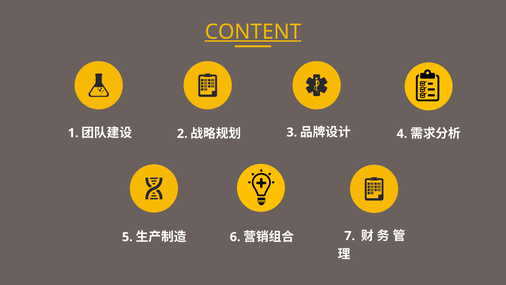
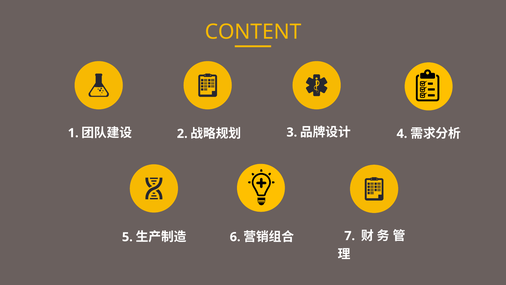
CONTENT underline: present -> none (253, 32)
